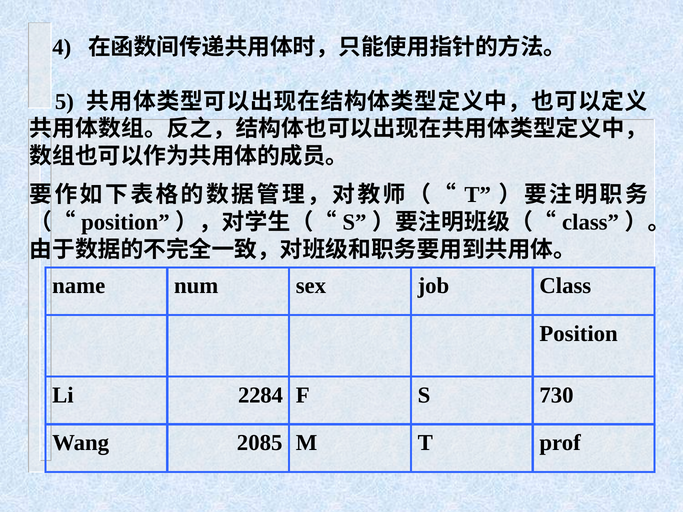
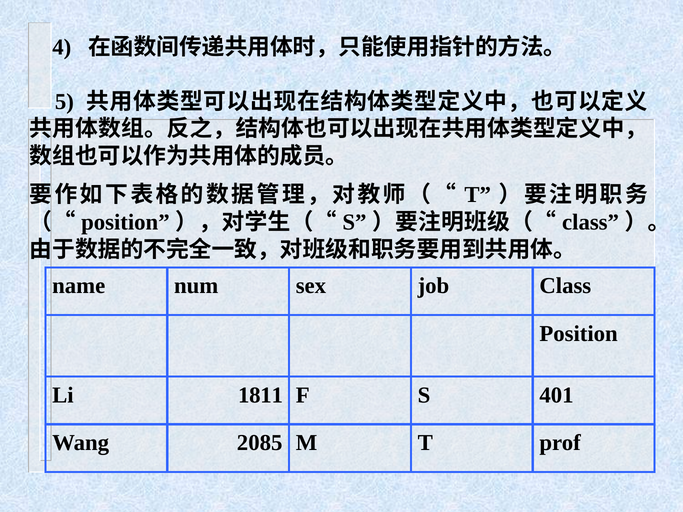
2284: 2284 -> 1811 (260, 395)
730: 730 -> 401 (557, 395)
